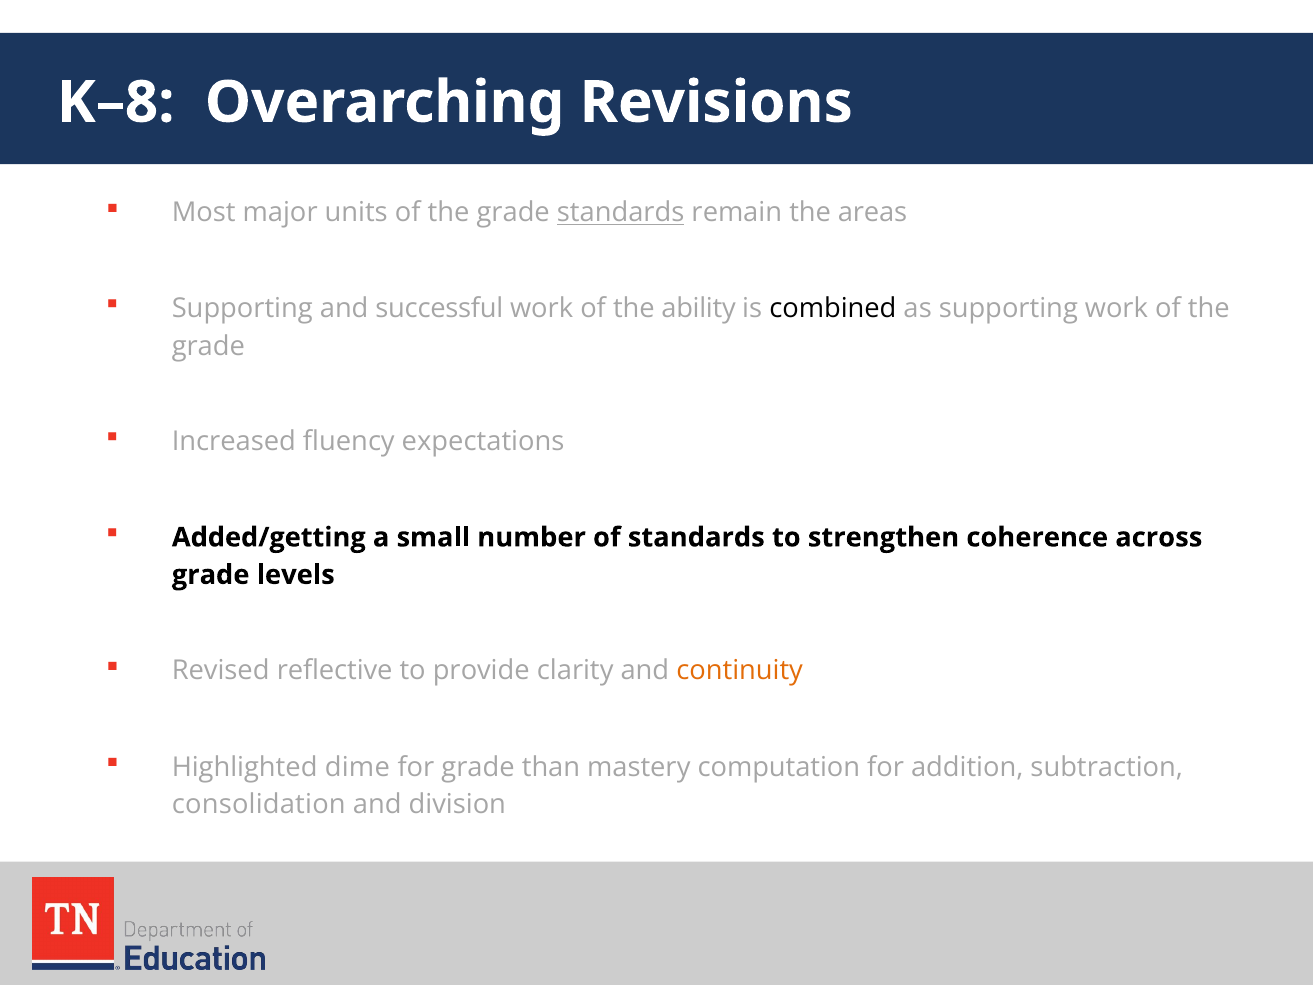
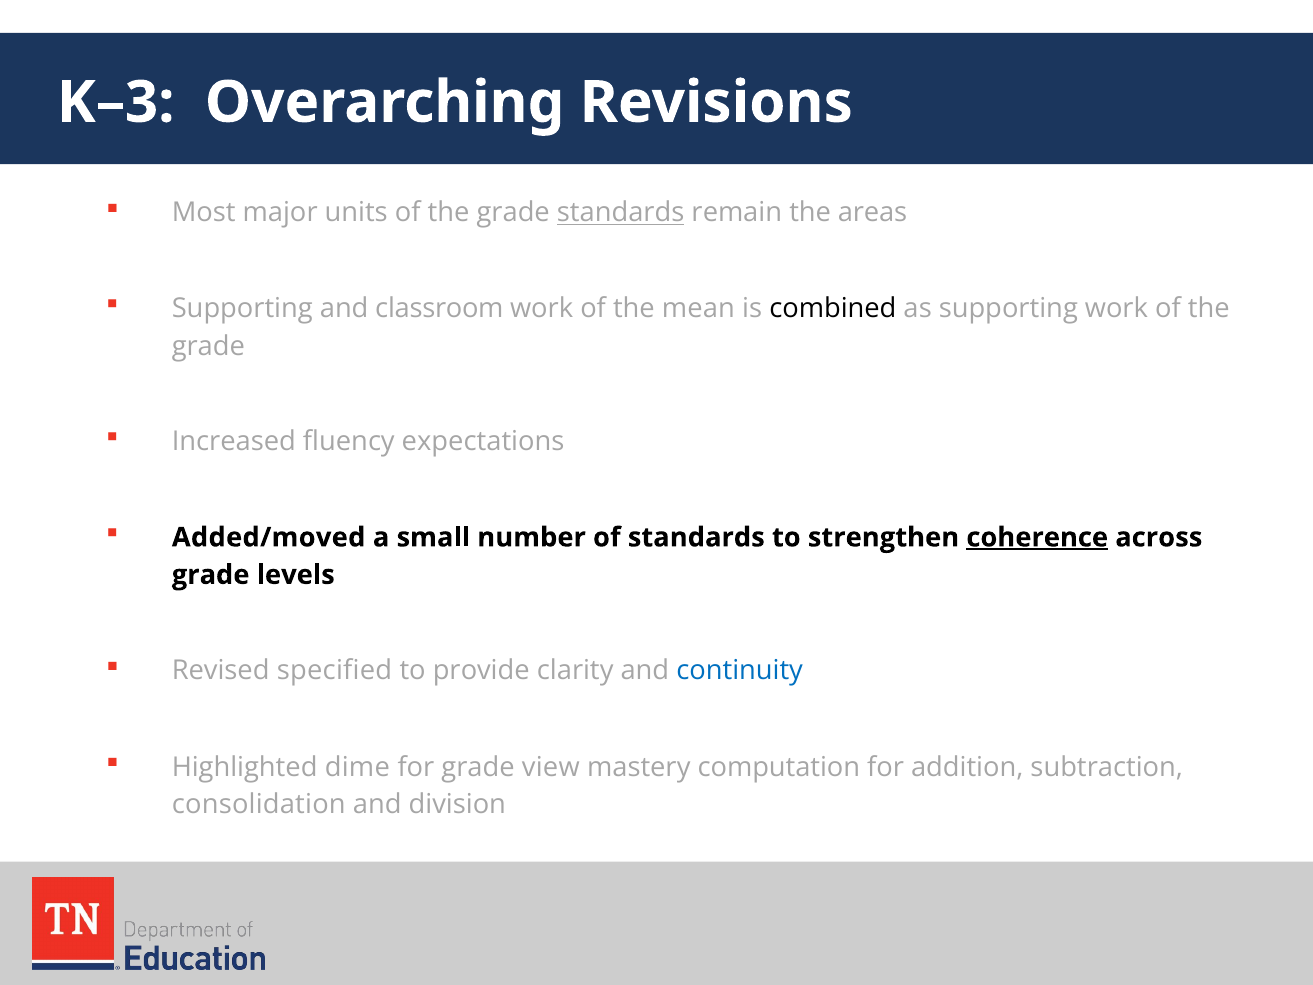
K–8: K–8 -> K–3 (116, 103)
successful: successful -> classroom (439, 309)
ability: ability -> mean (698, 309)
Added/getting: Added/getting -> Added/moved (269, 537)
coherence underline: none -> present (1037, 537)
reflective: reflective -> specified (334, 671)
continuity colour: orange -> blue (740, 671)
than: than -> view (551, 767)
